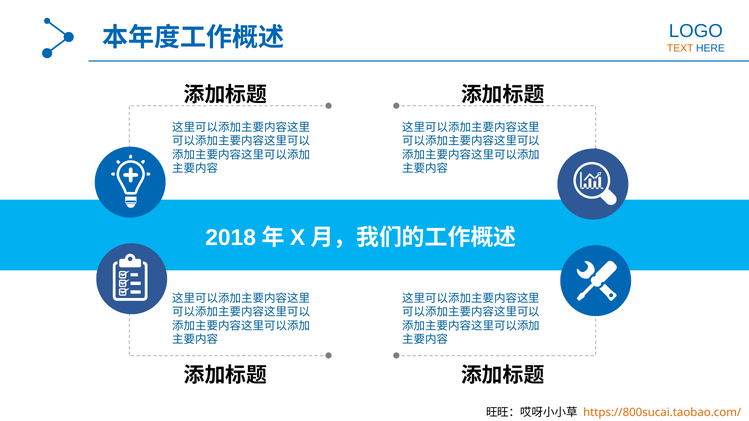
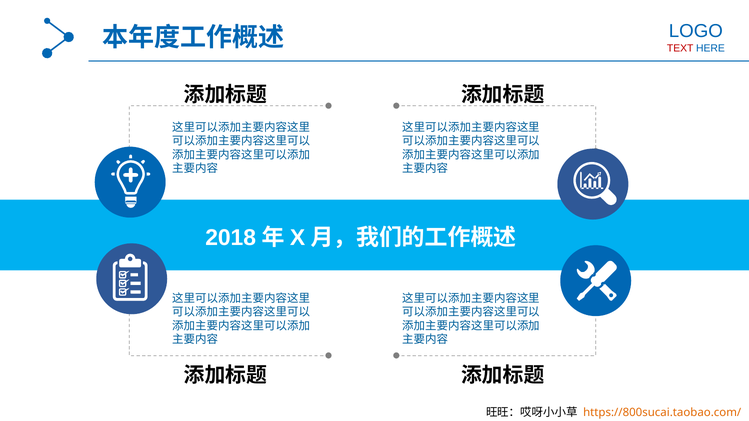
TEXT colour: orange -> red (680, 48)
